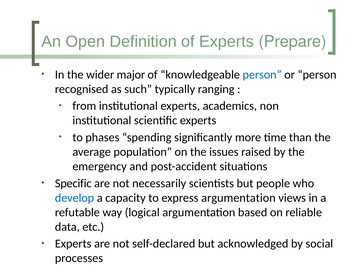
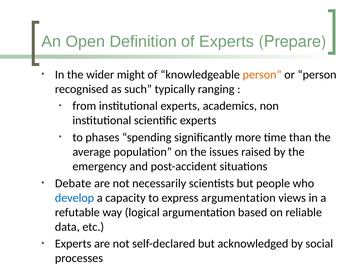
major: major -> might (131, 75)
person colour: blue -> orange (262, 75)
Specific: Specific -> Debate (73, 183)
